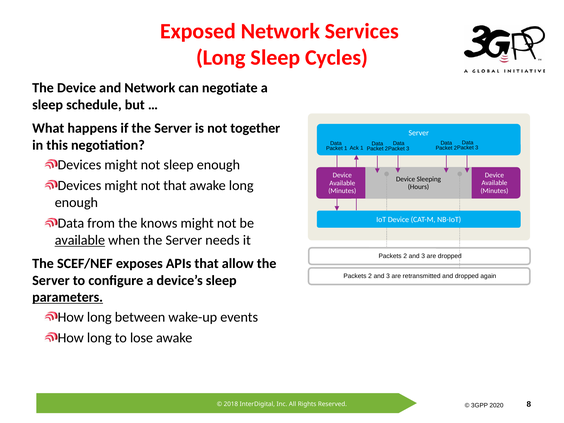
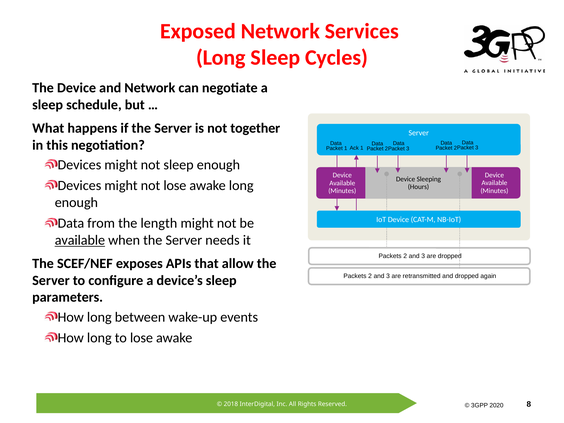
not that: that -> lose (175, 186)
knows: knows -> length (159, 223)
parameters underline: present -> none (68, 297)
